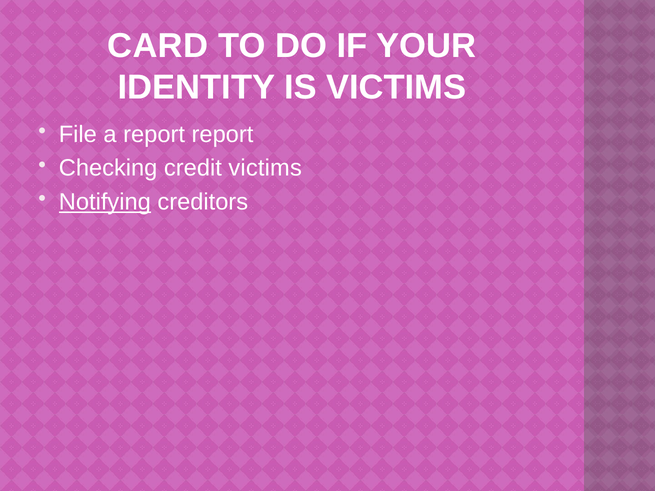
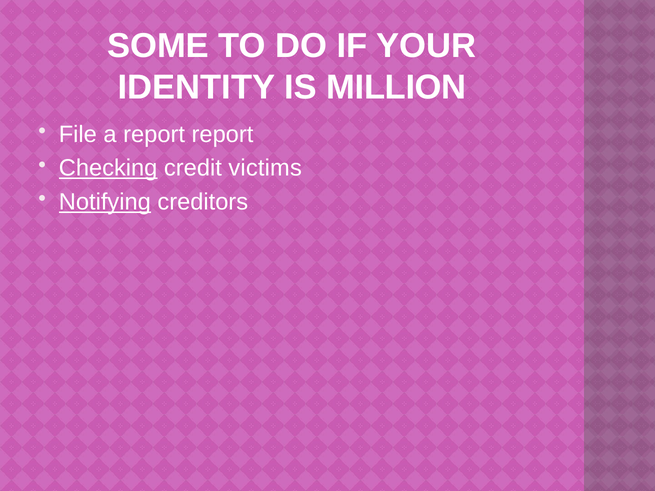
CARD: CARD -> SOME (158, 46)
IS VICTIMS: VICTIMS -> MILLION (396, 88)
Checking underline: none -> present (108, 168)
